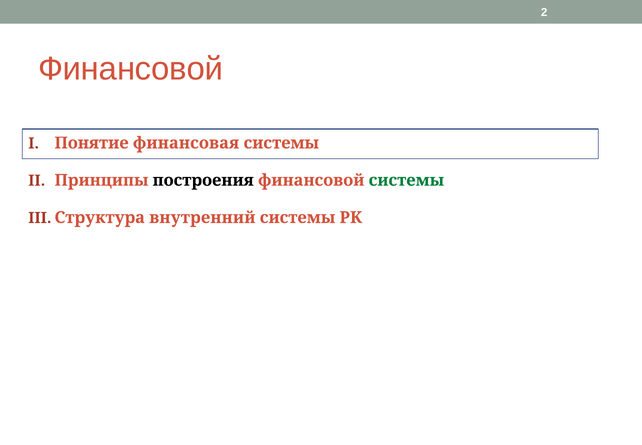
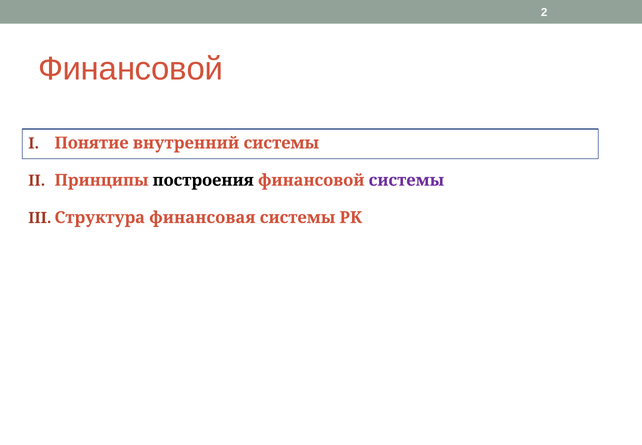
финансовая: финансовая -> внутренний (186, 143)
системы colour: green -> purple (406, 180)
внутренний: внутренний -> финансовая (202, 217)
